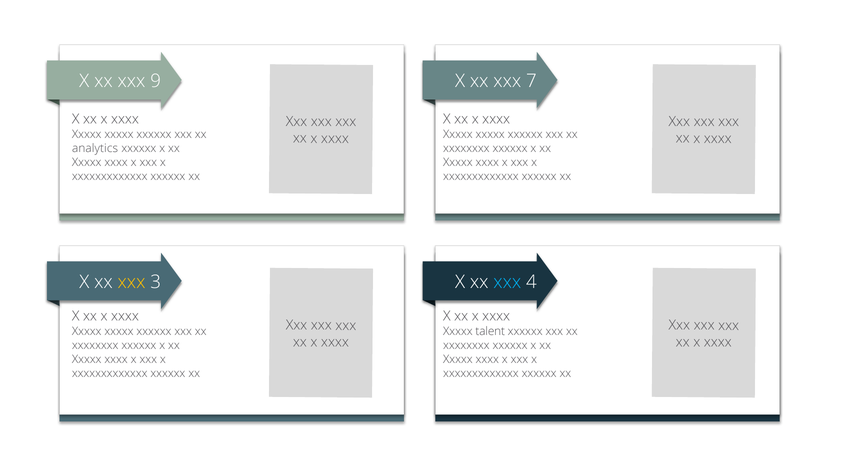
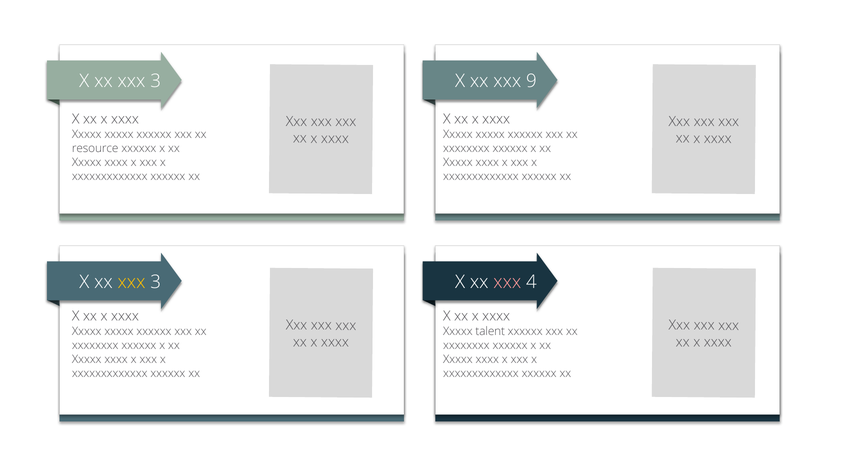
9: 9 -> 3 (156, 81)
7: 7 -> 9 (531, 81)
analytics: analytics -> resource (95, 148)
xxx colour: light blue -> pink (507, 282)
